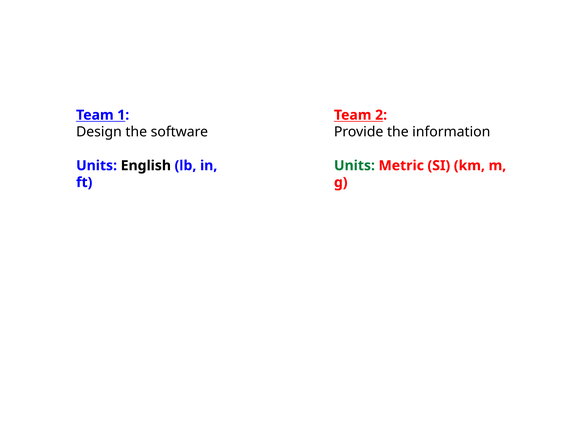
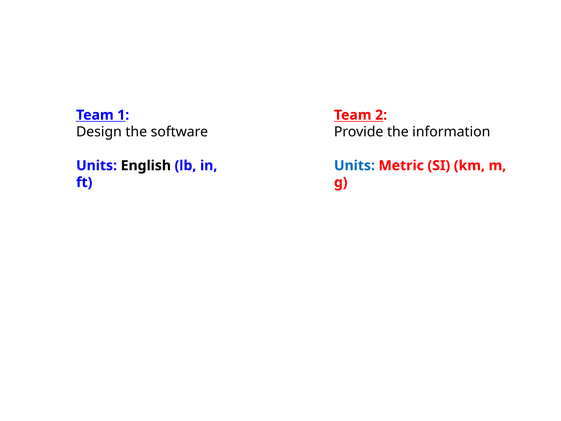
Units colour: green -> blue (354, 165)
